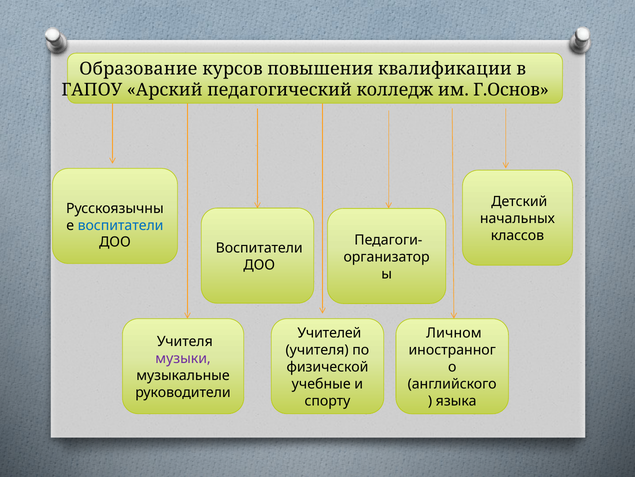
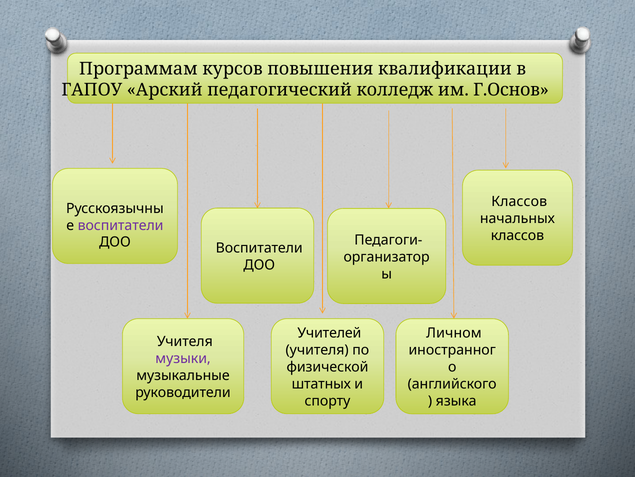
Образование: Образование -> Программам (138, 69)
Детский: Детский -> Классов (519, 201)
воспитатели colour: blue -> purple (121, 225)
учебные: учебные -> штатных (321, 383)
